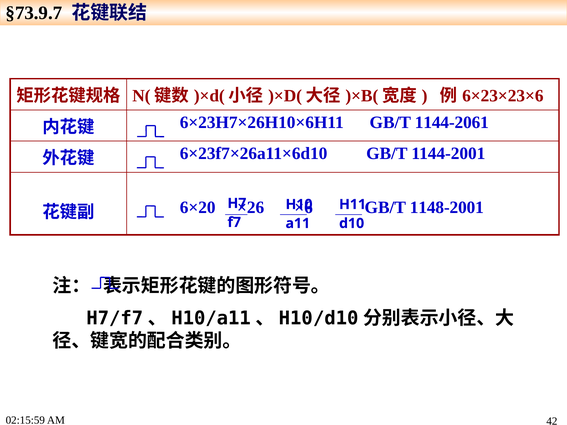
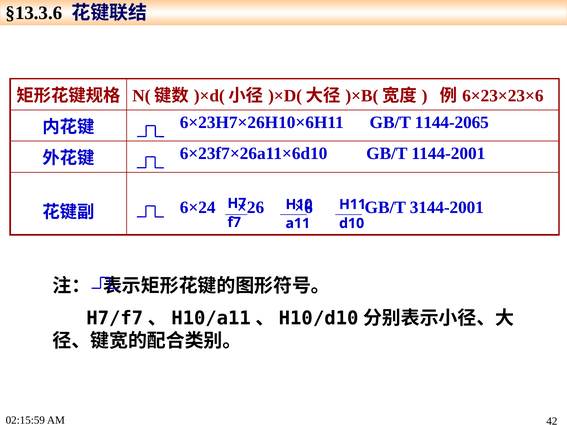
§73.9.7: §73.9.7 -> §13.3.6 (34, 13)
1144-2061: 1144-2061 -> 1144-2065 (452, 122)
6×20: 6×20 -> 6×24 (198, 208)
1148-2001: 1148-2001 -> 3144-2001 (447, 208)
